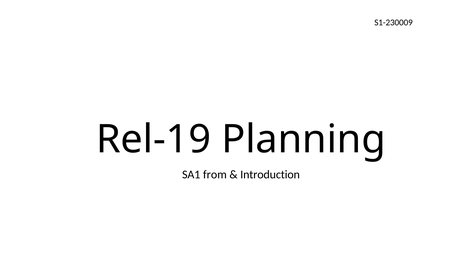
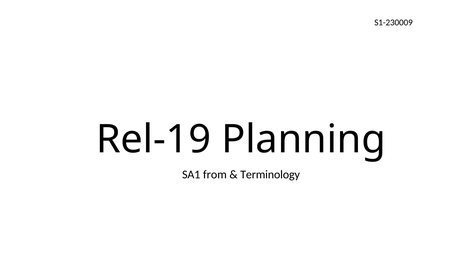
Introduction: Introduction -> Terminology (270, 175)
